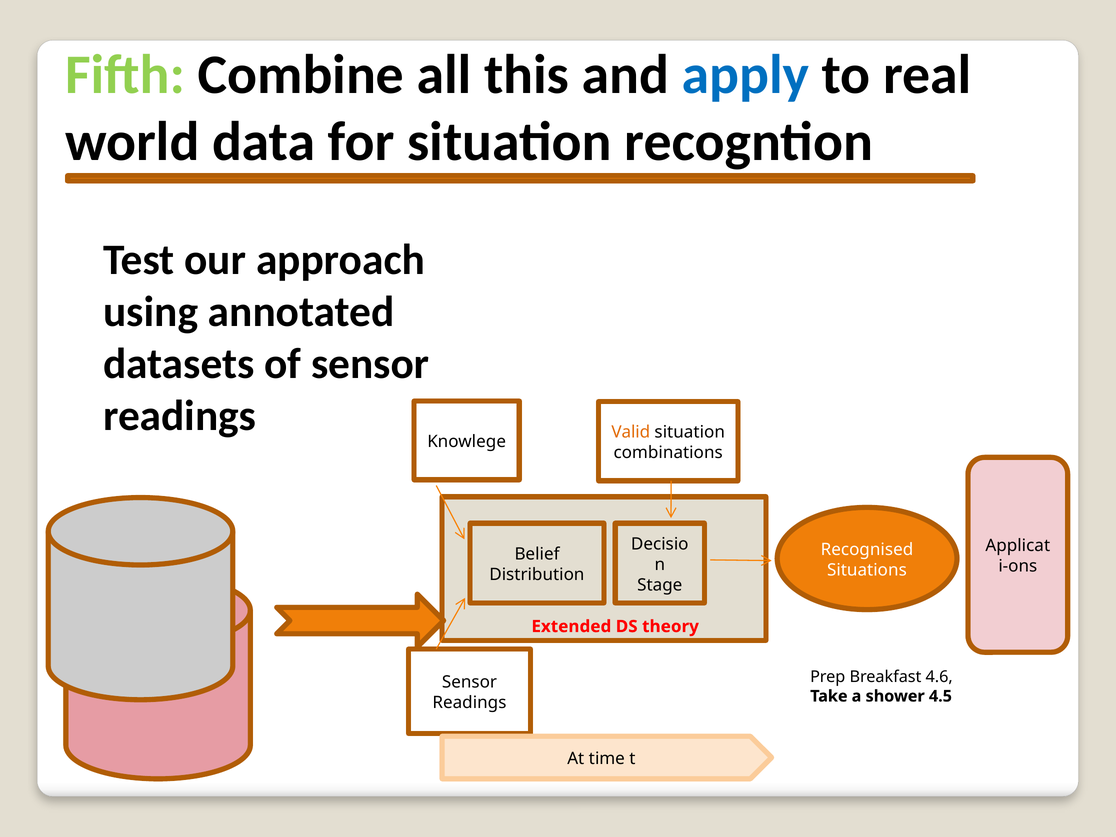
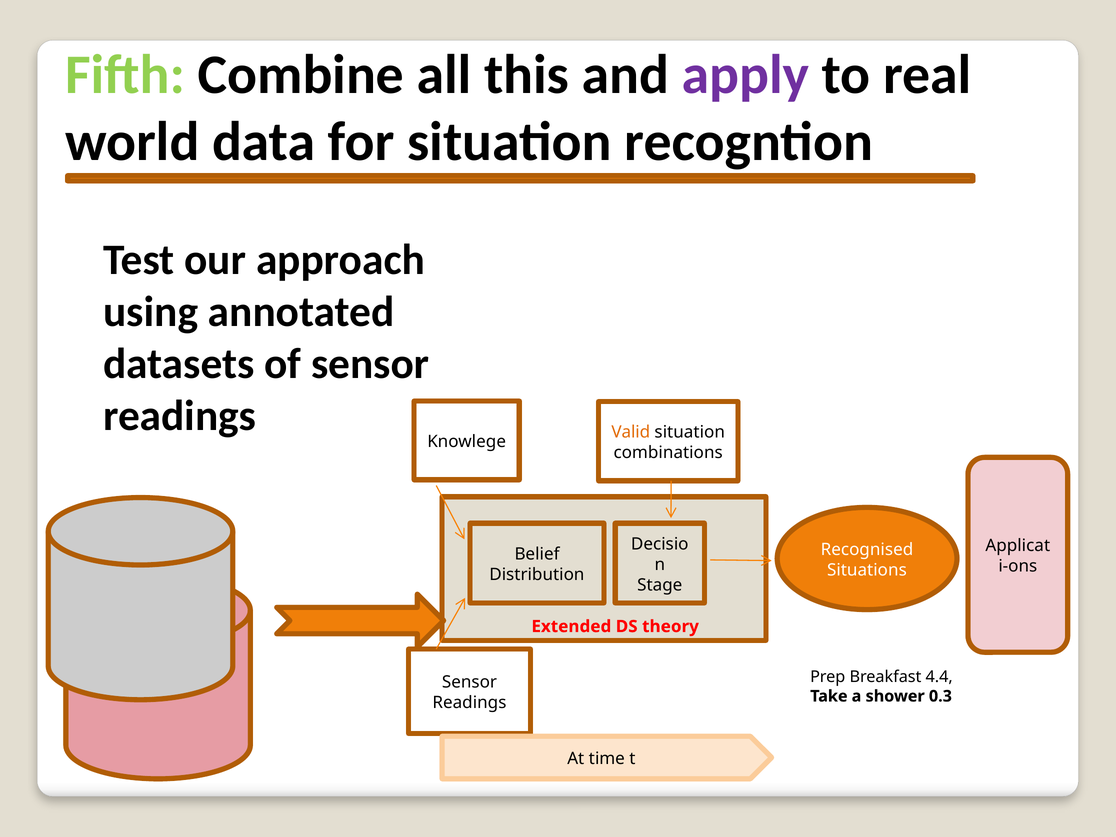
apply colour: blue -> purple (745, 75)
4.6: 4.6 -> 4.4 (939, 677)
4.5: 4.5 -> 0.3 (940, 696)
